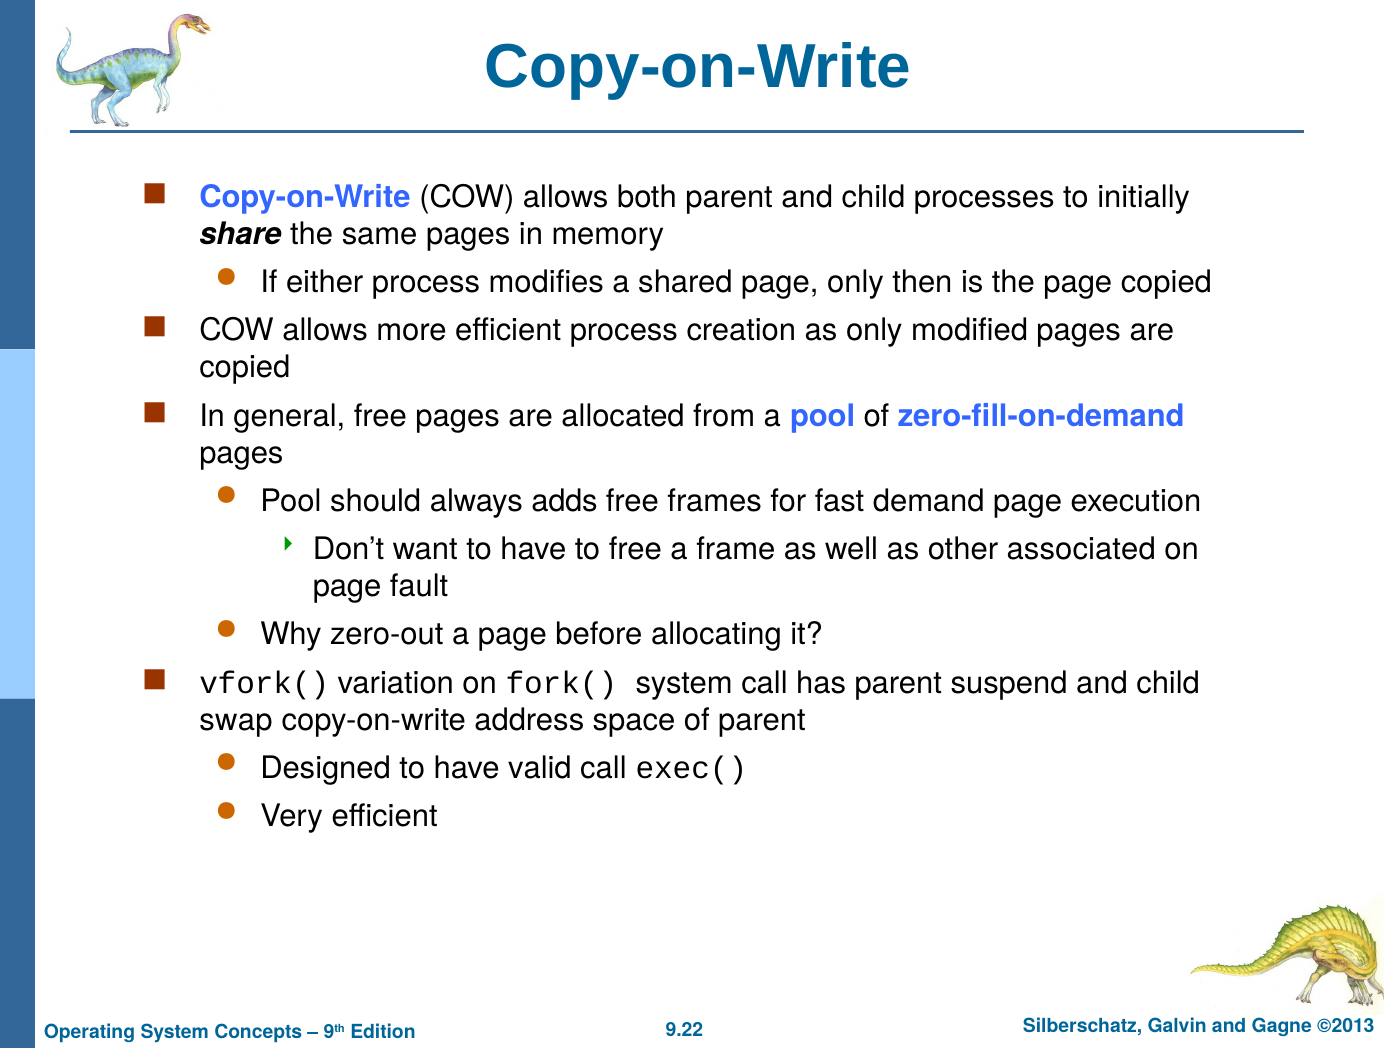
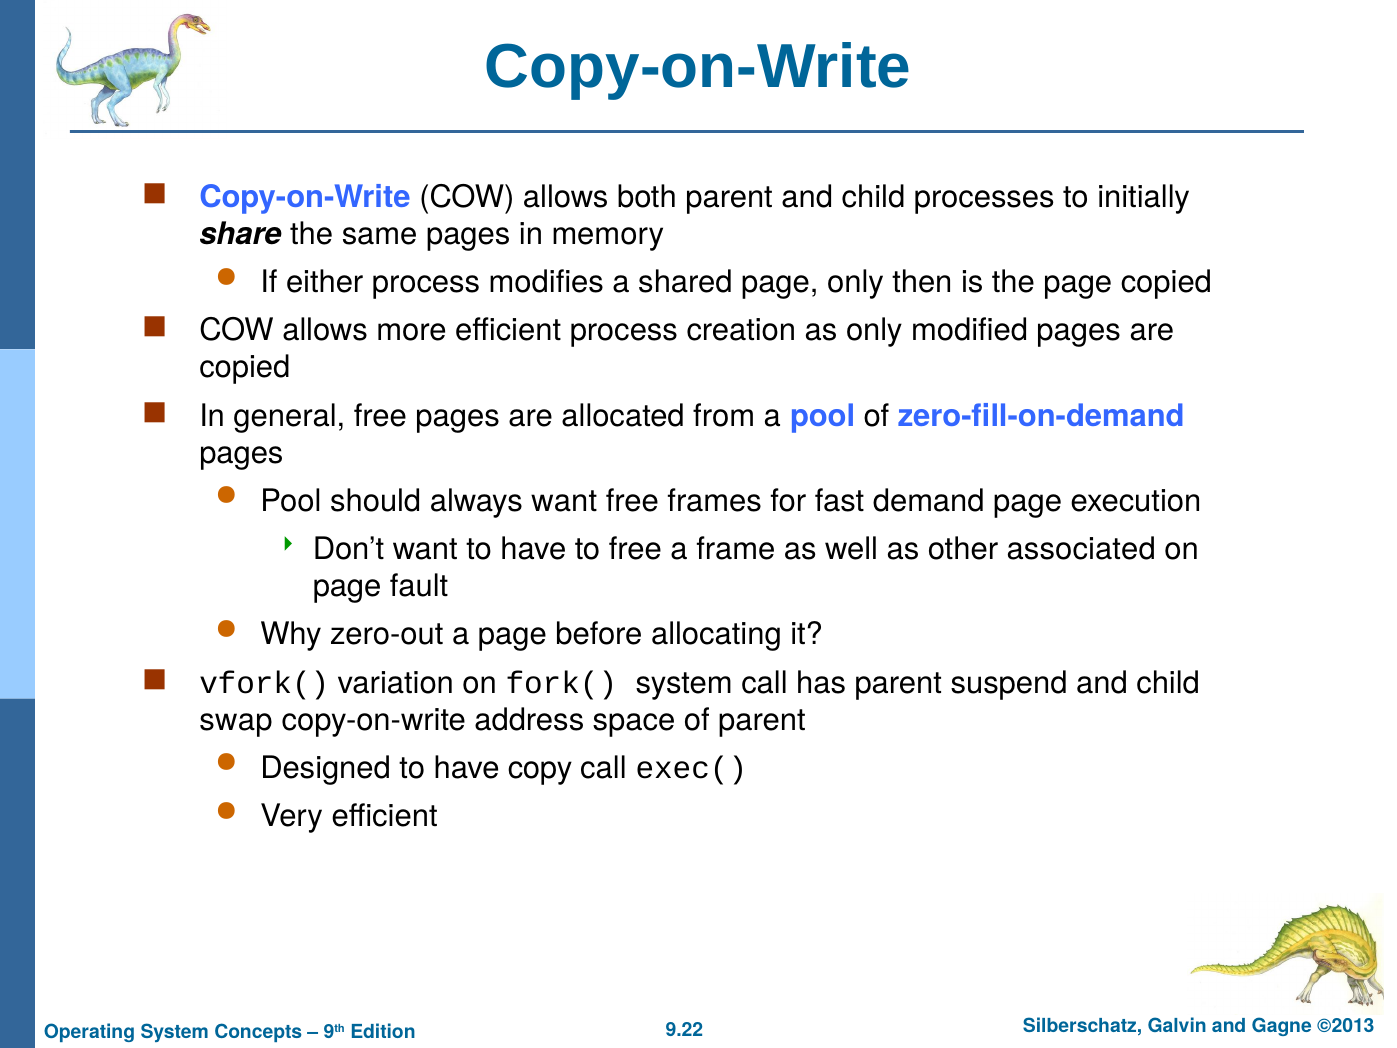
always adds: adds -> want (564, 501)
valid: valid -> copy (540, 768)
